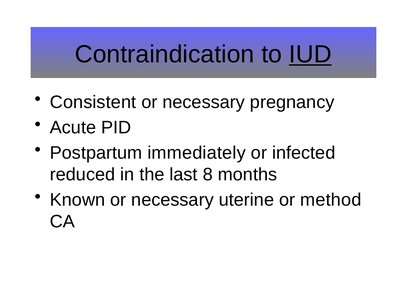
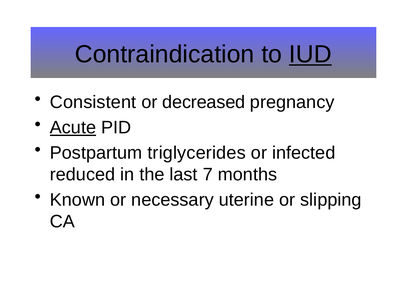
necessary: necessary -> decreased (204, 102)
Acute underline: none -> present (73, 128)
immediately: immediately -> triglycerides (197, 153)
8: 8 -> 7 (208, 175)
method: method -> slipping (331, 200)
